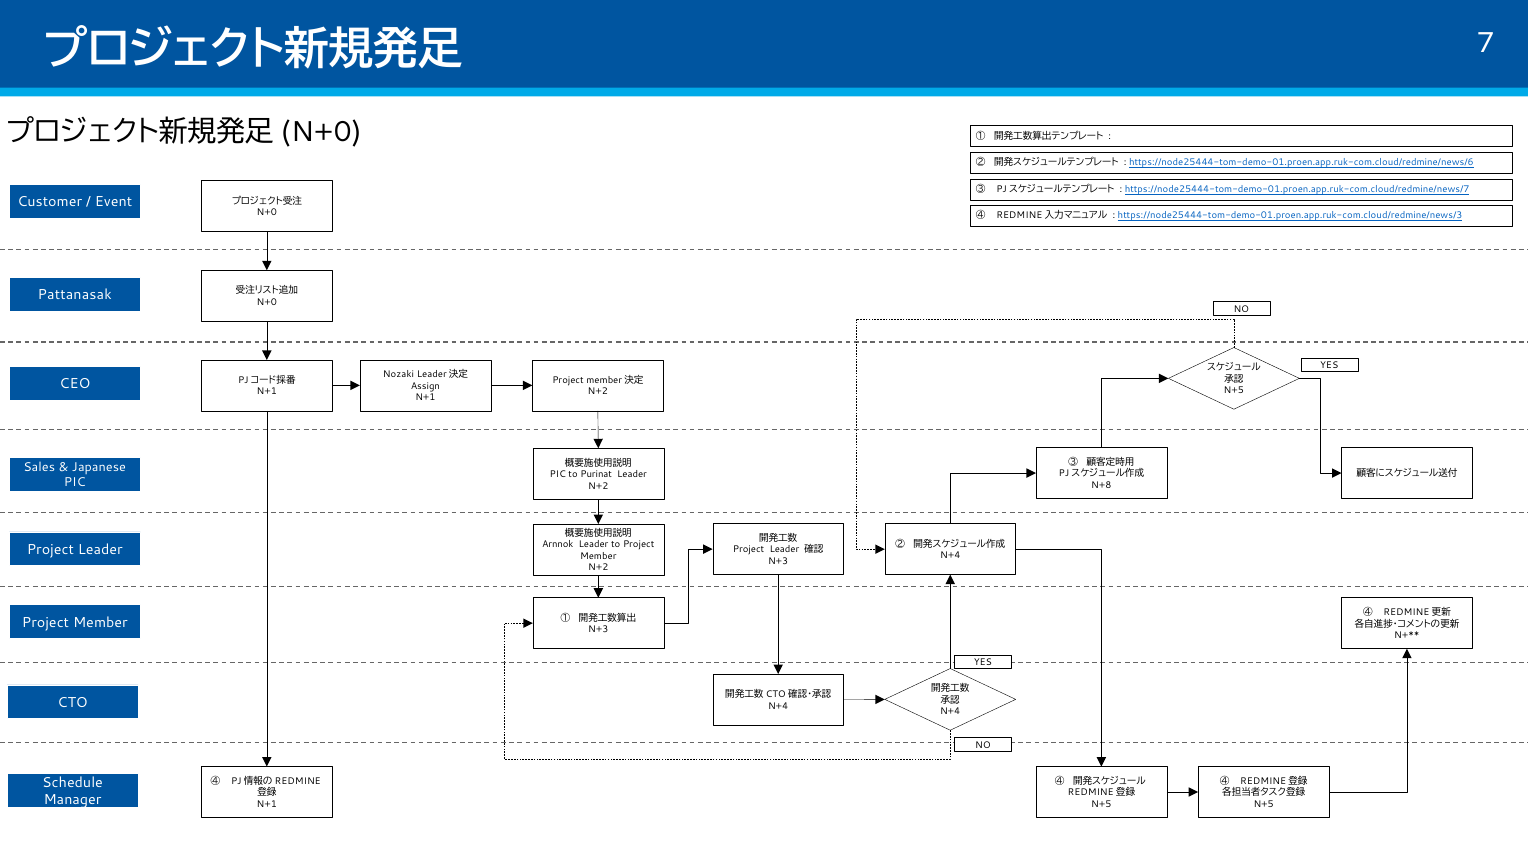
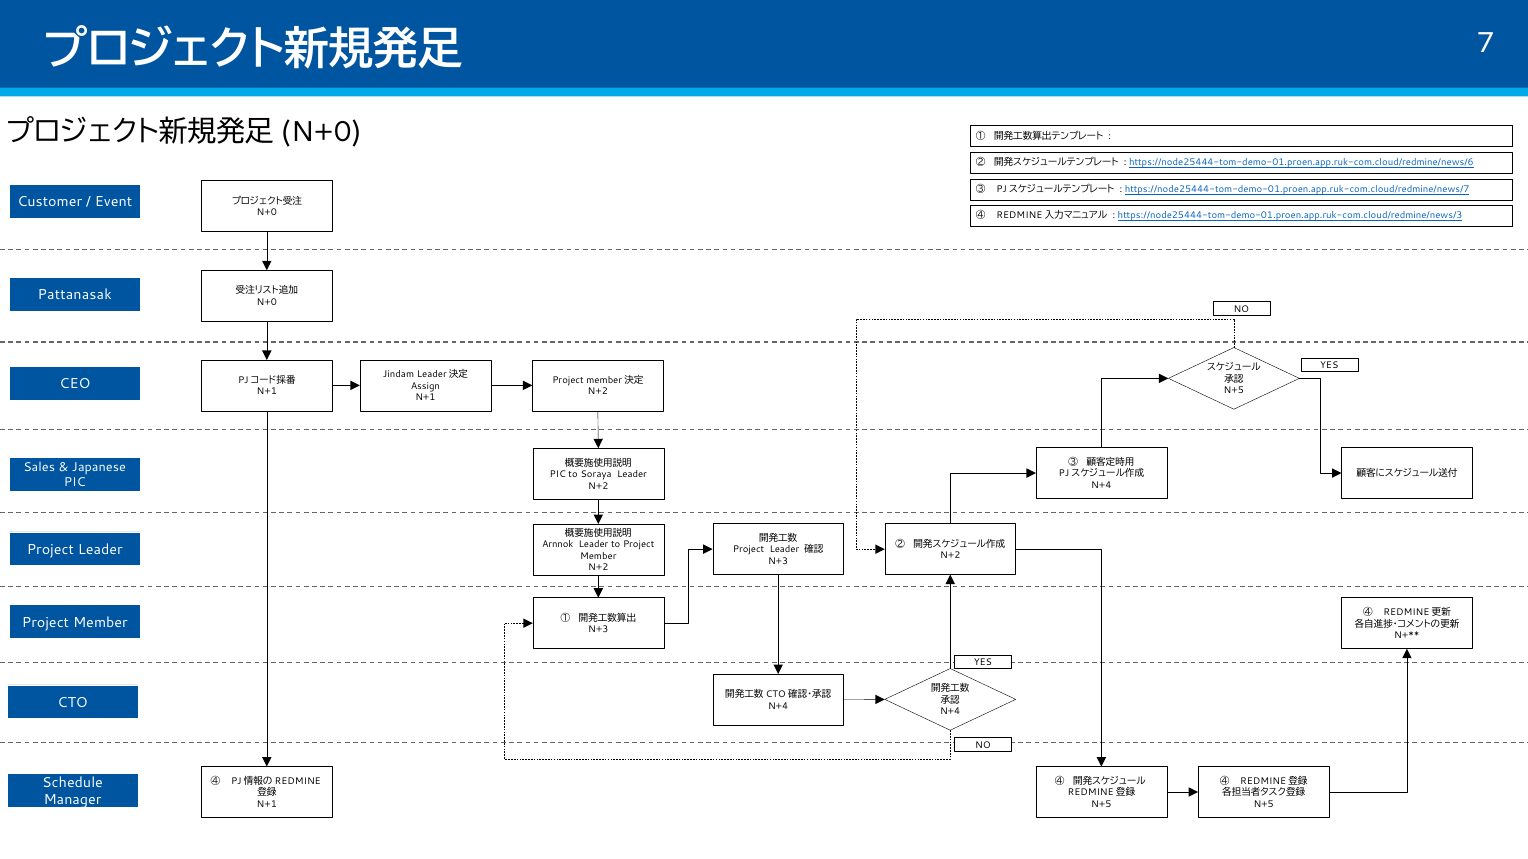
Nozaki: Nozaki -> Jindam (398, 375)
Purinat: Purinat -> Soraya (596, 475)
N+8: N+8 -> N+4 (1101, 485)
N+4: N+4 -> N+2 (950, 556)
